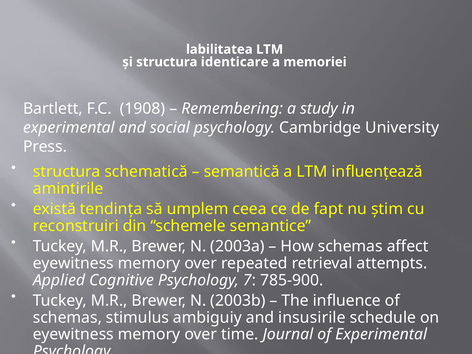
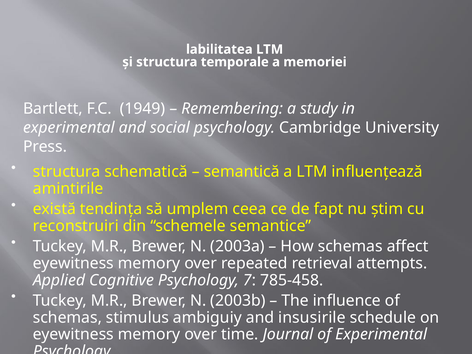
identicare: identicare -> temporale (235, 62)
1908: 1908 -> 1949 (143, 109)
785-900: 785-900 -> 785-458 (292, 280)
